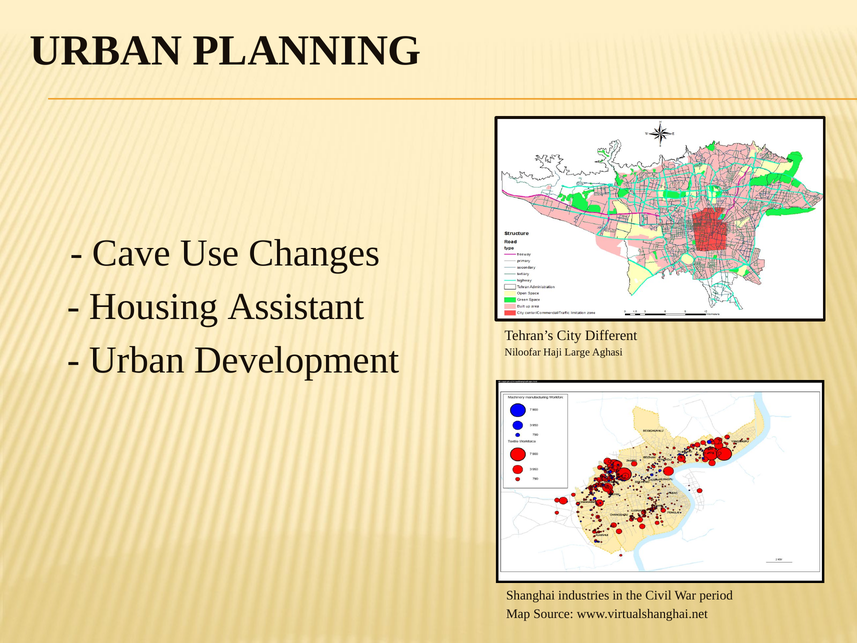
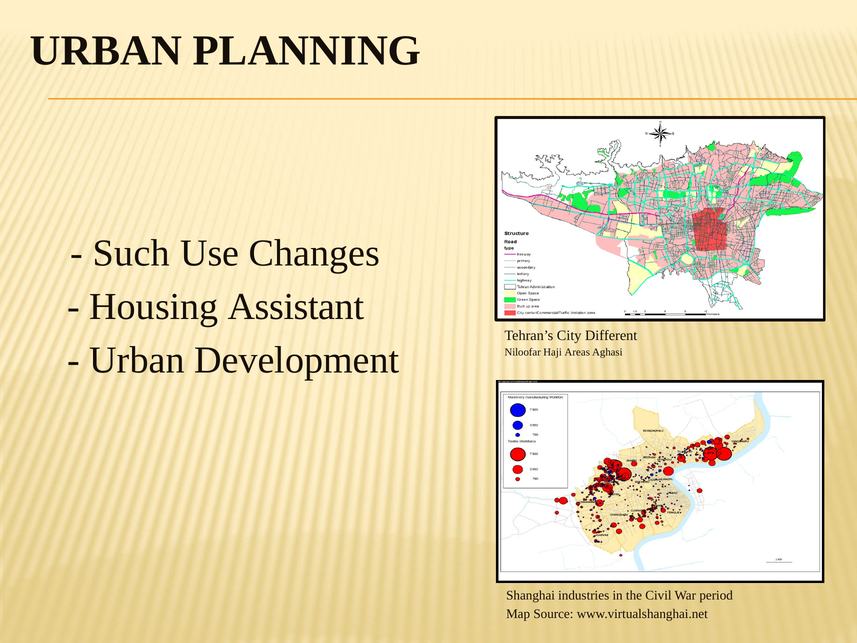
Cave: Cave -> Such (131, 253)
Large: Large -> Areas (577, 352)
